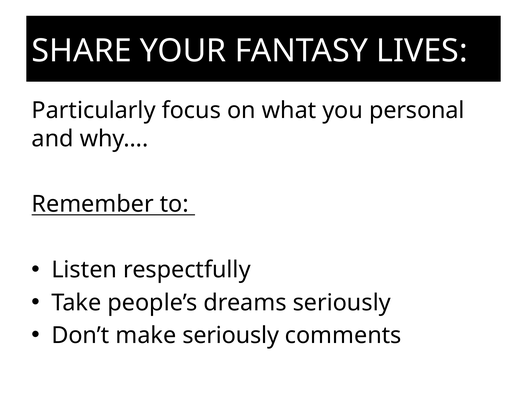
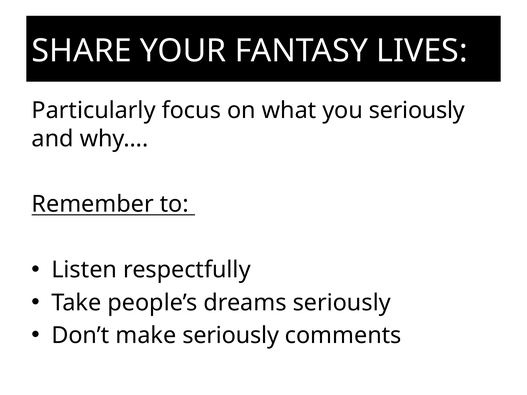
you personal: personal -> seriously (417, 111)
